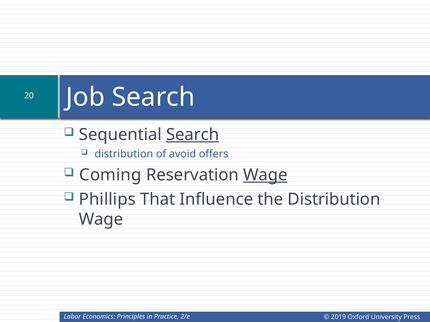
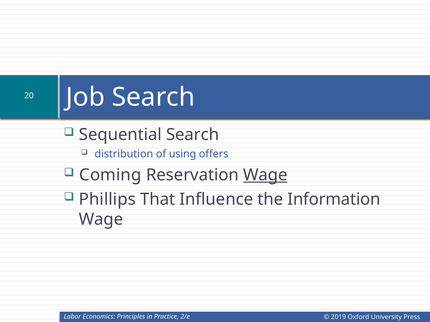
Search underline: present -> none (193, 135)
avoid: avoid -> using (183, 154)
the Distribution: Distribution -> Information (334, 200)
